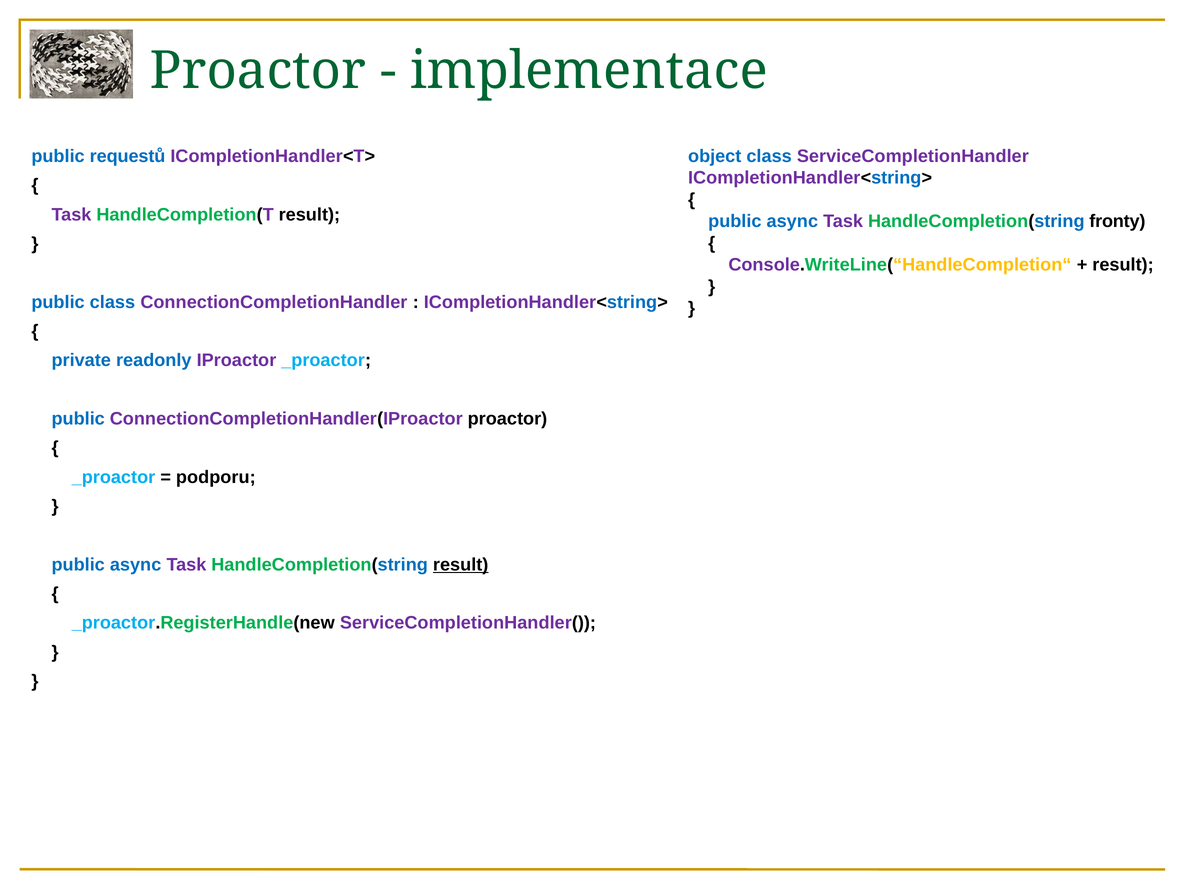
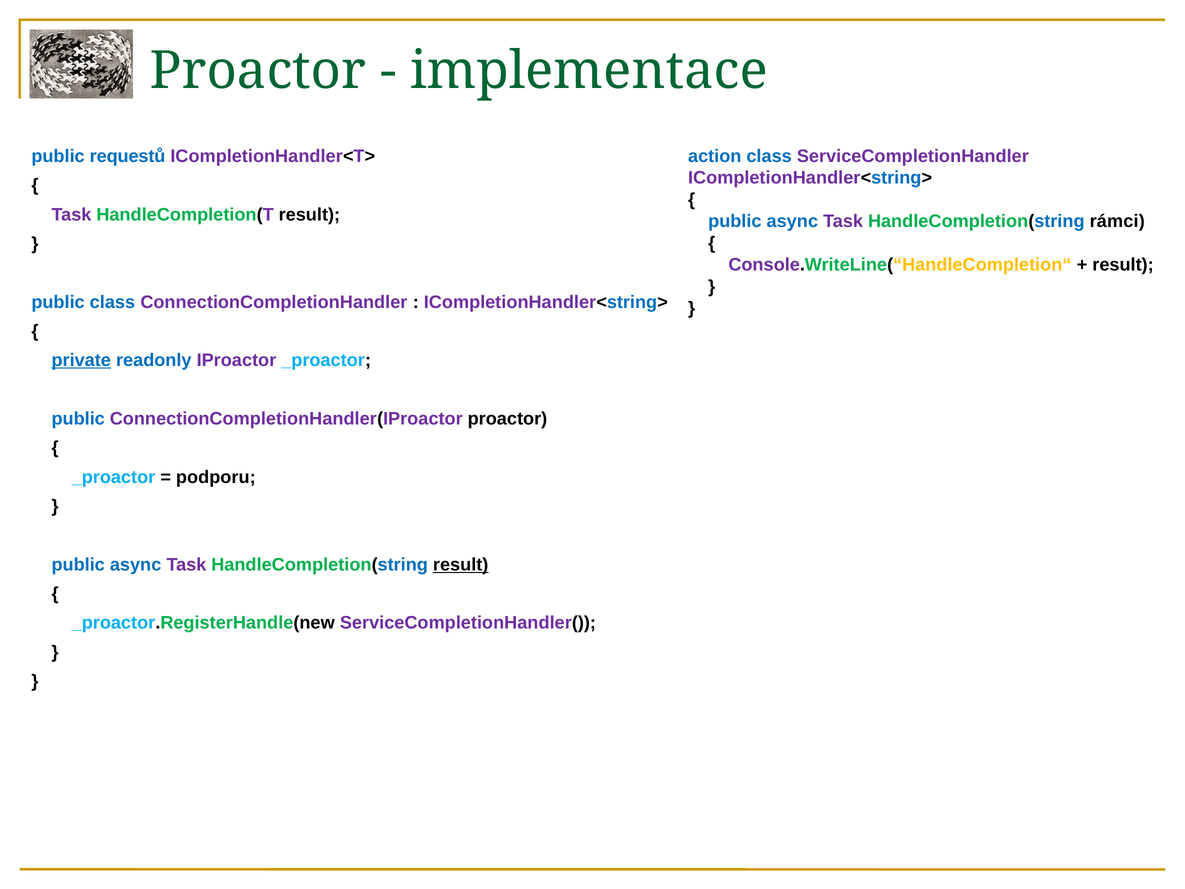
object: object -> action (715, 156)
fronty: fronty -> rámci (1117, 221)
private underline: none -> present (81, 360)
